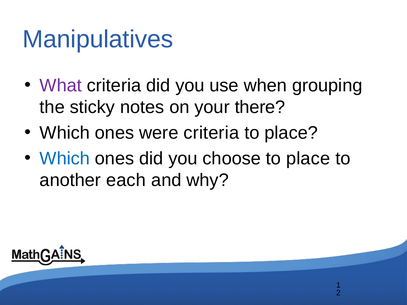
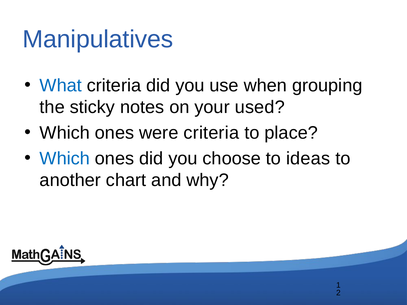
What colour: purple -> blue (61, 86)
there: there -> used (260, 107)
choose to place: place -> ideas (308, 159)
each: each -> chart (126, 180)
